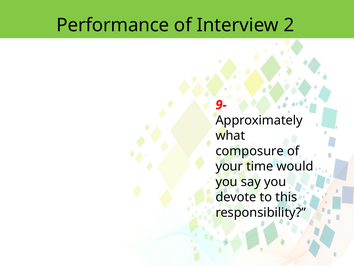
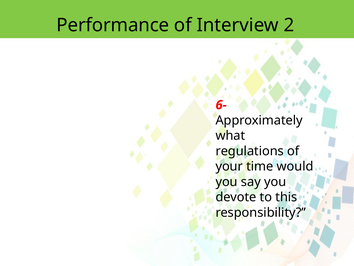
9-: 9- -> 6- (221, 105)
composure: composure -> regulations (250, 151)
